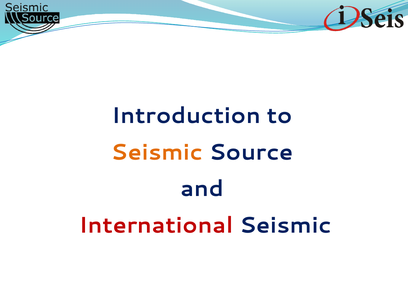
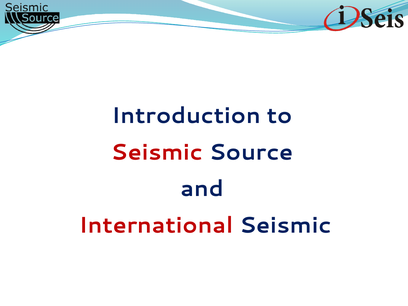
Seismic colour: orange -> red (157, 152)
